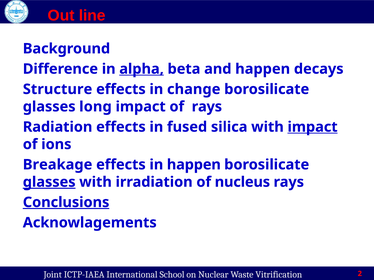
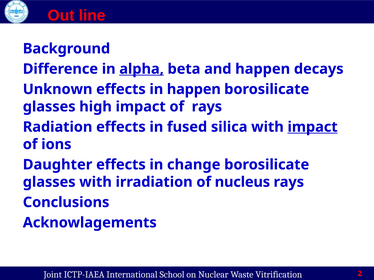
Structure: Structure -> Unknown (58, 89)
in change: change -> happen (194, 89)
long: long -> high (96, 107)
Breakage: Breakage -> Daughter (58, 165)
in happen: happen -> change (194, 165)
glasses underline: present -> none (49, 182)
Conclusions underline: present -> none (66, 203)
